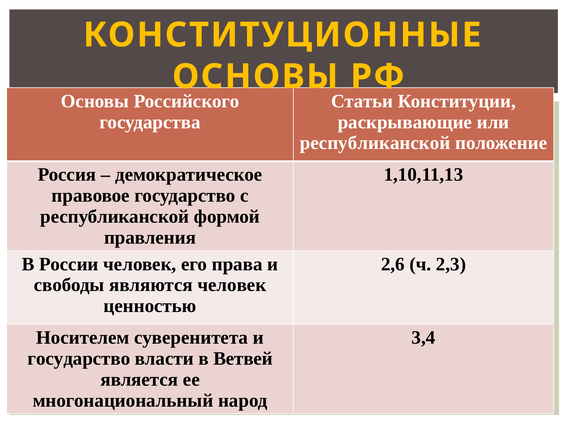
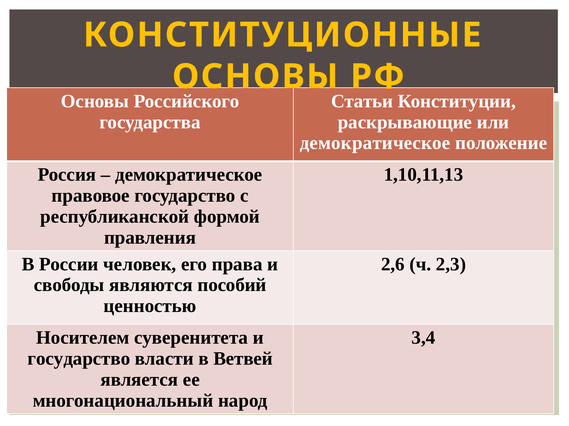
республиканской: республиканской -> демократическое (375, 143)
являются человек: человек -> пособий (232, 286)
